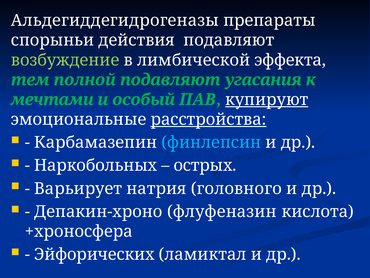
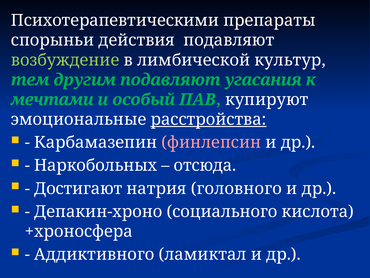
Альдегиддегидрогеназы: Альдегиддегидрогеназы -> Психотерапевтическими (115, 21)
эффекта: эффекта -> культур (290, 60)
полной: полной -> другим (85, 80)
купируют underline: present -> none (267, 99)
финлепсин colour: light blue -> pink (211, 142)
острых: острых -> отсюда (205, 165)
Варьирует: Варьирует -> Достигают (78, 188)
флуфеназин: флуфеназин -> социального (222, 211)
Эйфорических: Эйфорических -> Аддиктивного (94, 254)
